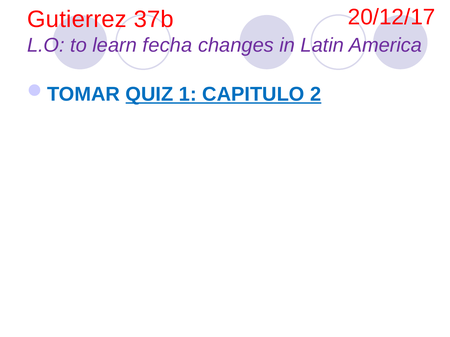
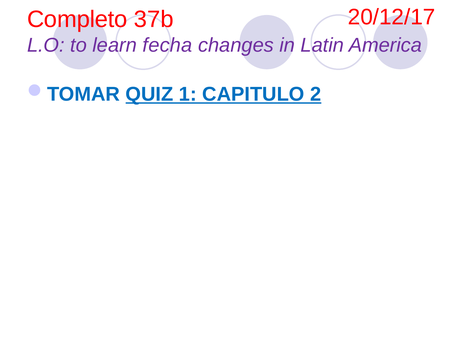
Gutierrez: Gutierrez -> Completo (77, 19)
